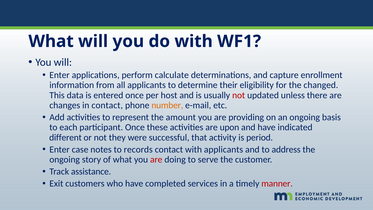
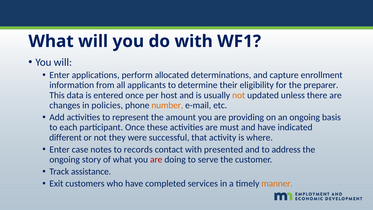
calculate: calculate -> allocated (172, 75)
changed: changed -> preparer (321, 85)
not colour: red -> orange (239, 95)
in contact: contact -> policies (107, 105)
upon: upon -> must (229, 127)
period: period -> where (260, 137)
with applicants: applicants -> presented (224, 149)
manner colour: red -> orange (277, 183)
